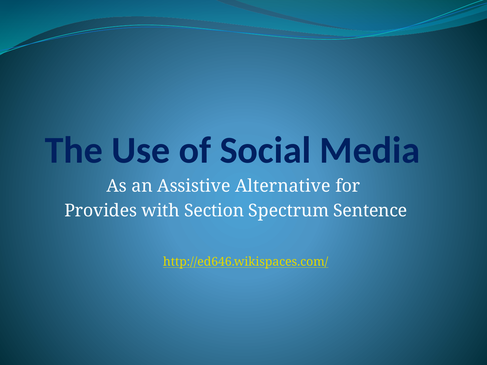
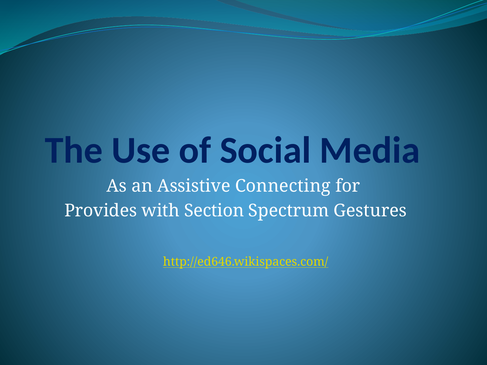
Alternative: Alternative -> Connecting (283, 186)
Sentence: Sentence -> Gestures (370, 211)
